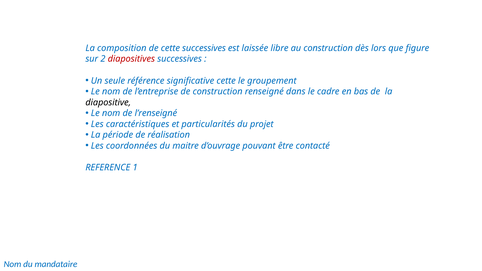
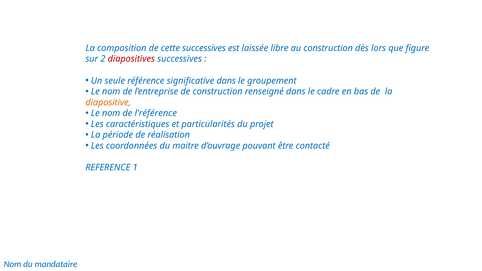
significative cette: cette -> dans (226, 81)
diapositive colour: black -> orange (108, 102)
l’renseigné: l’renseigné -> l’référence (156, 113)
